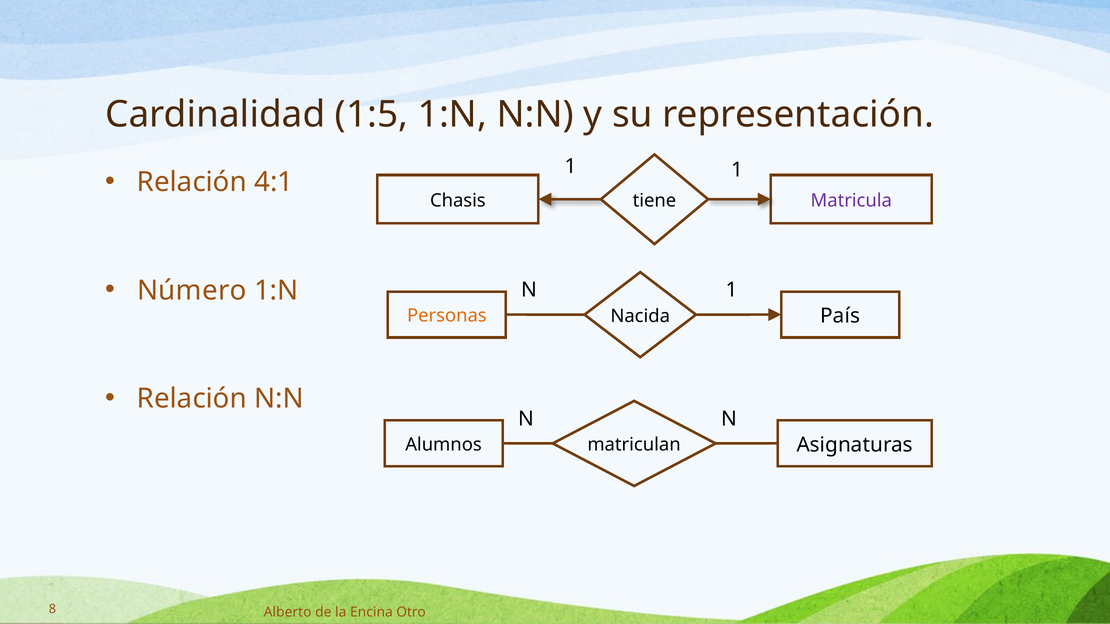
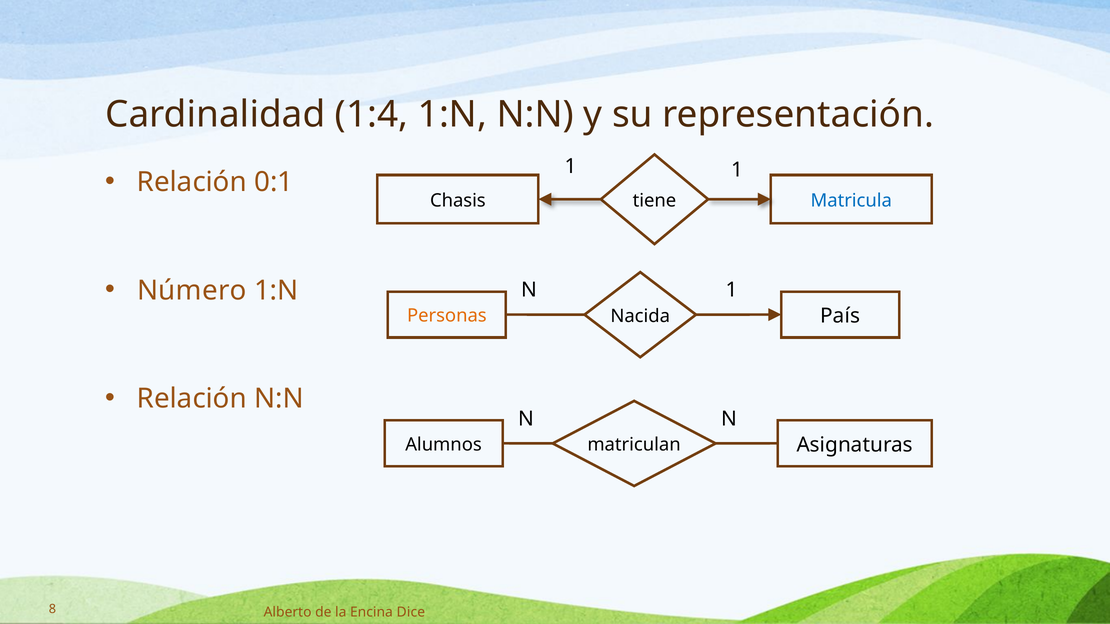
1:5: 1:5 -> 1:4 (372, 114)
4:1: 4:1 -> 0:1 (274, 182)
Matricula colour: purple -> blue (851, 201)
Otro: Otro -> Dice (411, 613)
